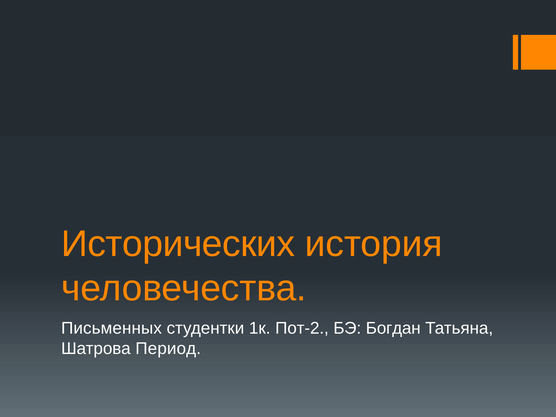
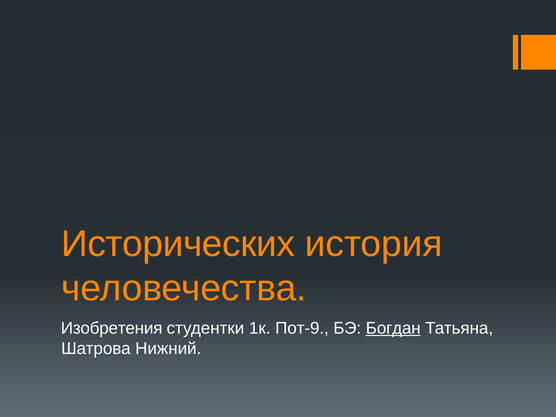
Письменных: Письменных -> Изобретения (112, 328)
Пот-2: Пот-2 -> Пот-9 (302, 328)
Богдан underline: none -> present (393, 328)
Период: Период -> Нижний (168, 349)
